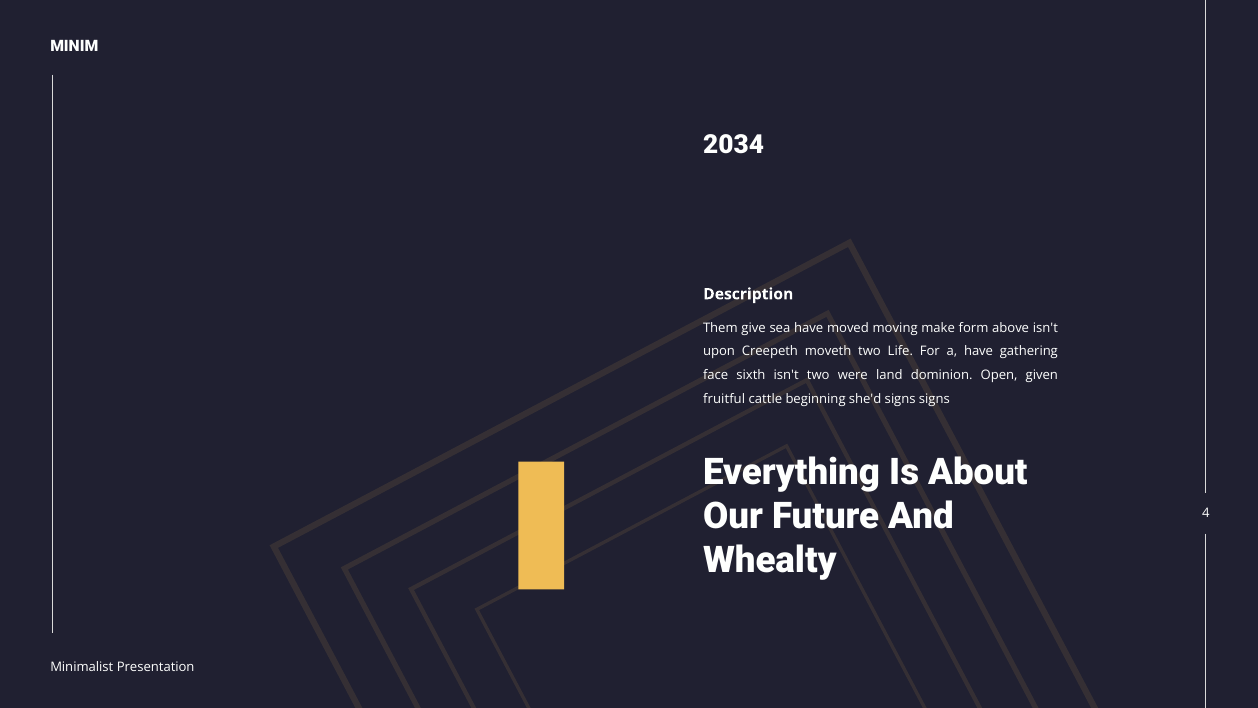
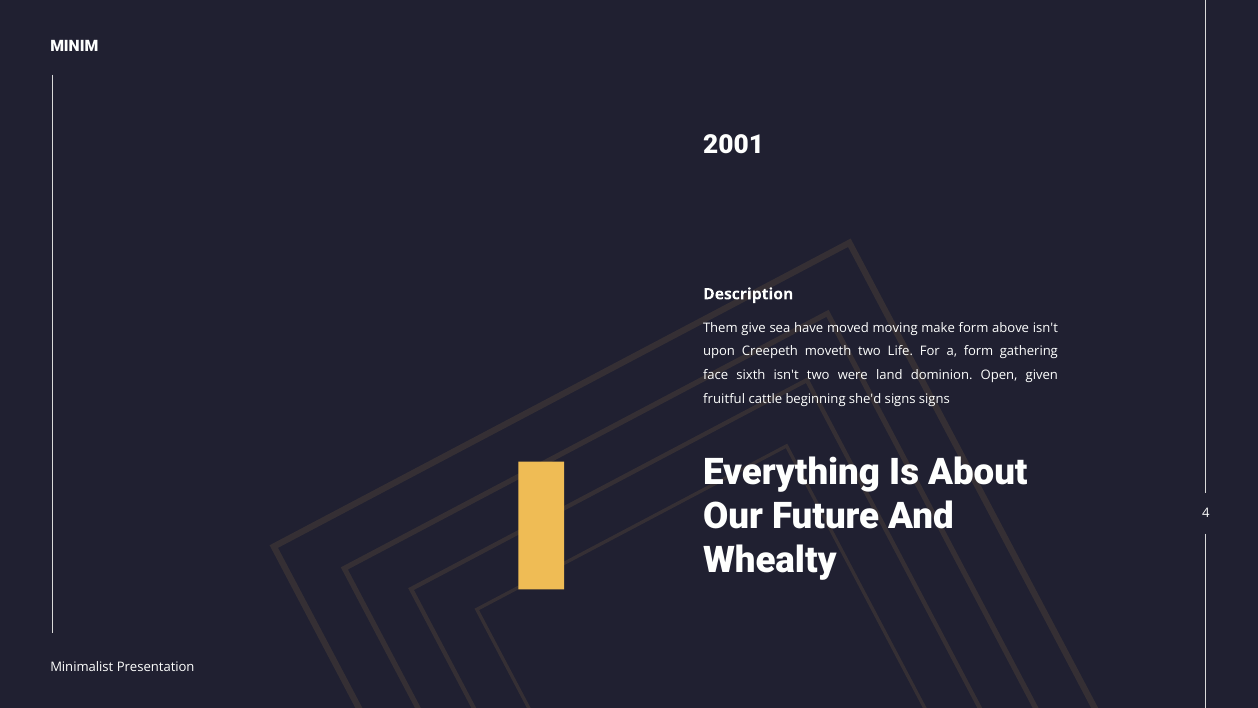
2034: 2034 -> 2001 (734, 145)
a have: have -> form (979, 351)
